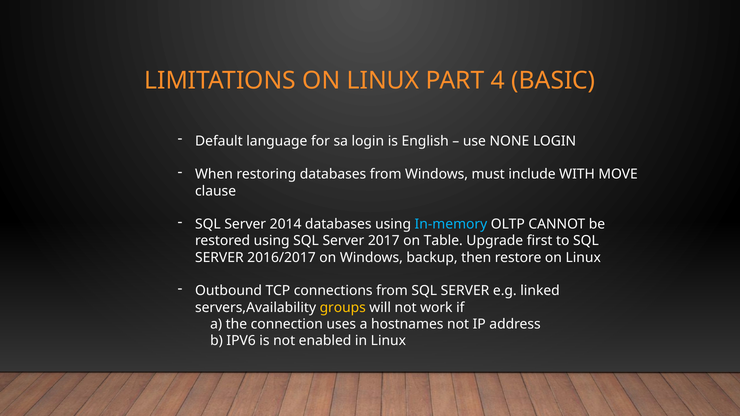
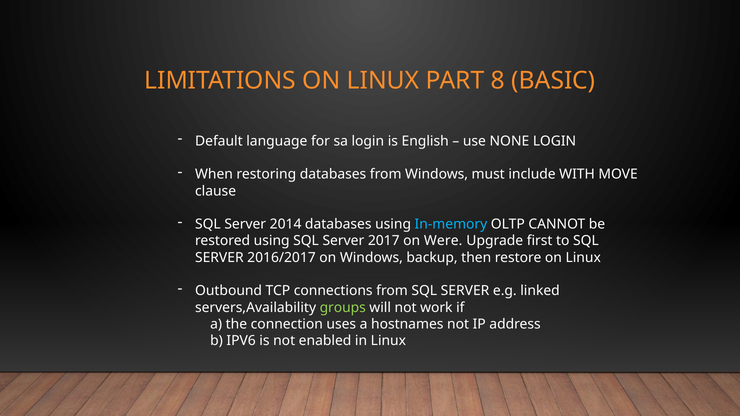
4: 4 -> 8 (498, 81)
Table: Table -> Were (443, 241)
groups colour: yellow -> light green (343, 308)
